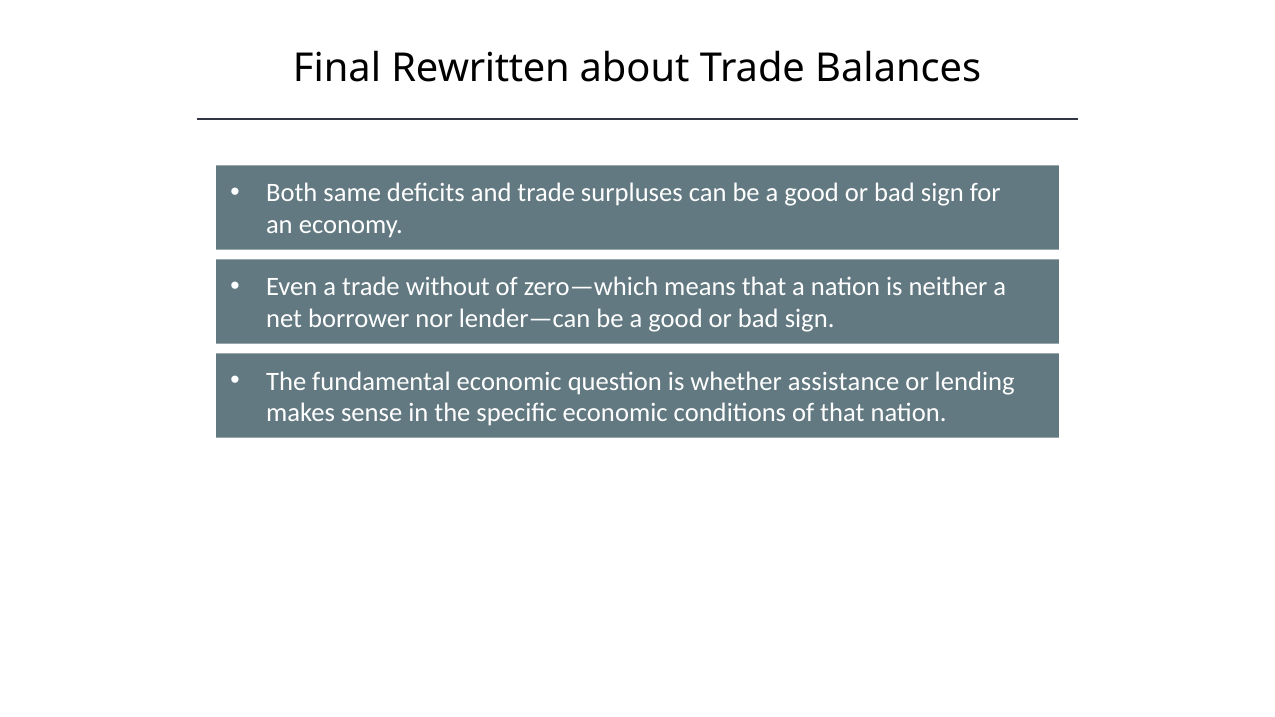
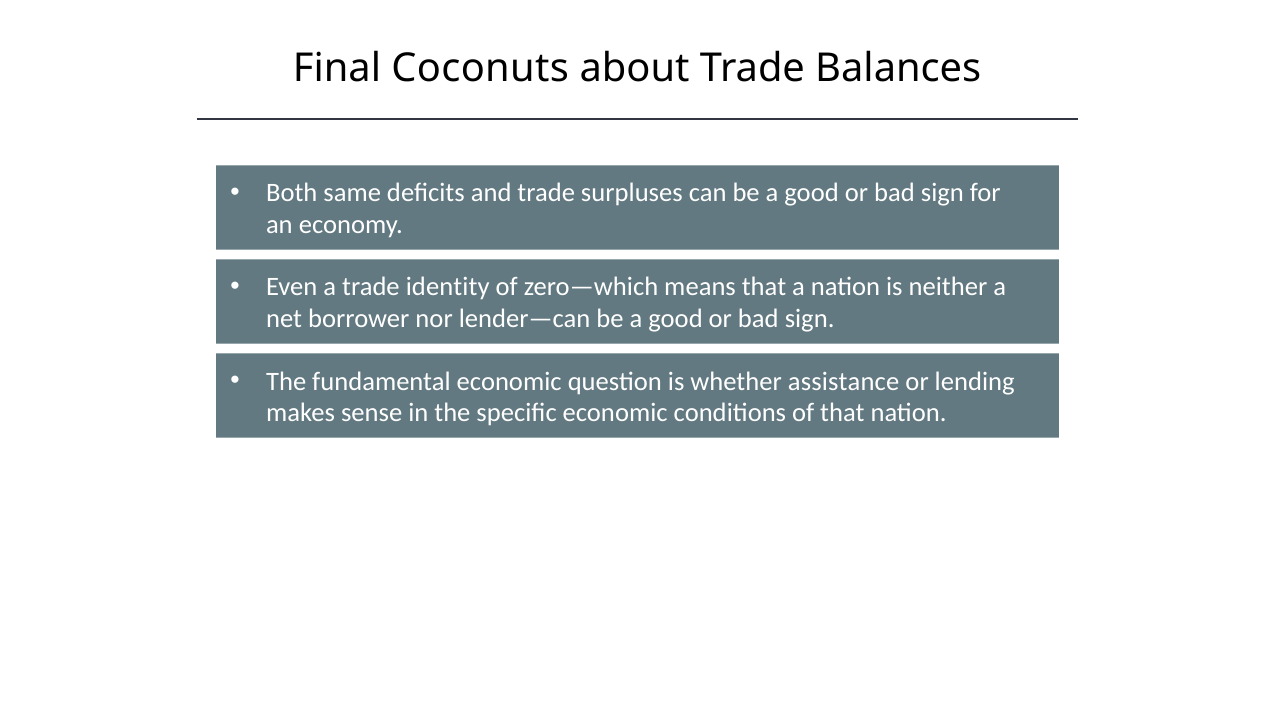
Rewritten: Rewritten -> Coconuts (480, 68)
without: without -> identity (448, 287)
